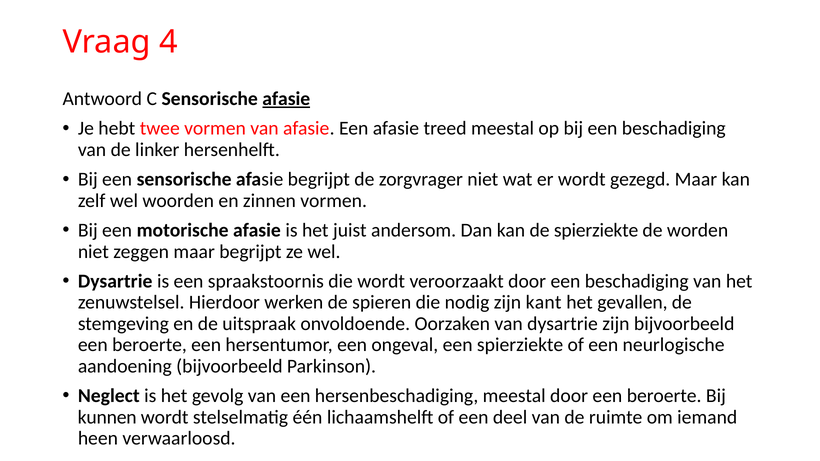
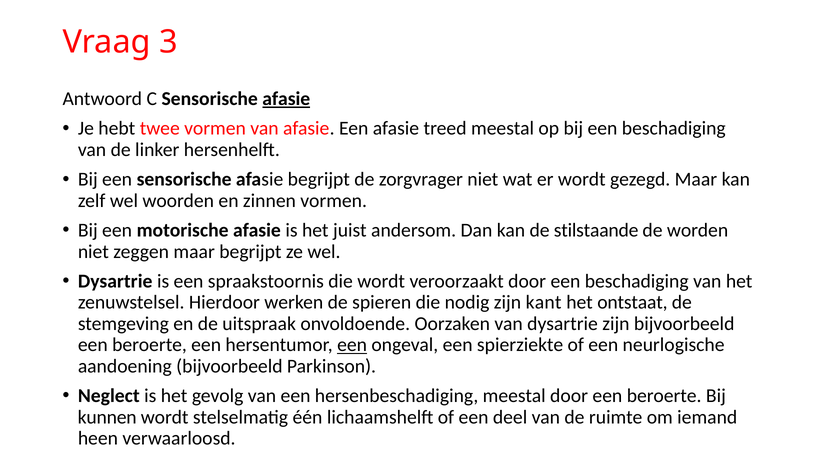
4: 4 -> 3 (169, 42)
de spierziekte: spierziekte -> stilstaande (596, 230)
gevallen: gevallen -> ontstaat (632, 303)
een underline: none -> present (352, 345)
